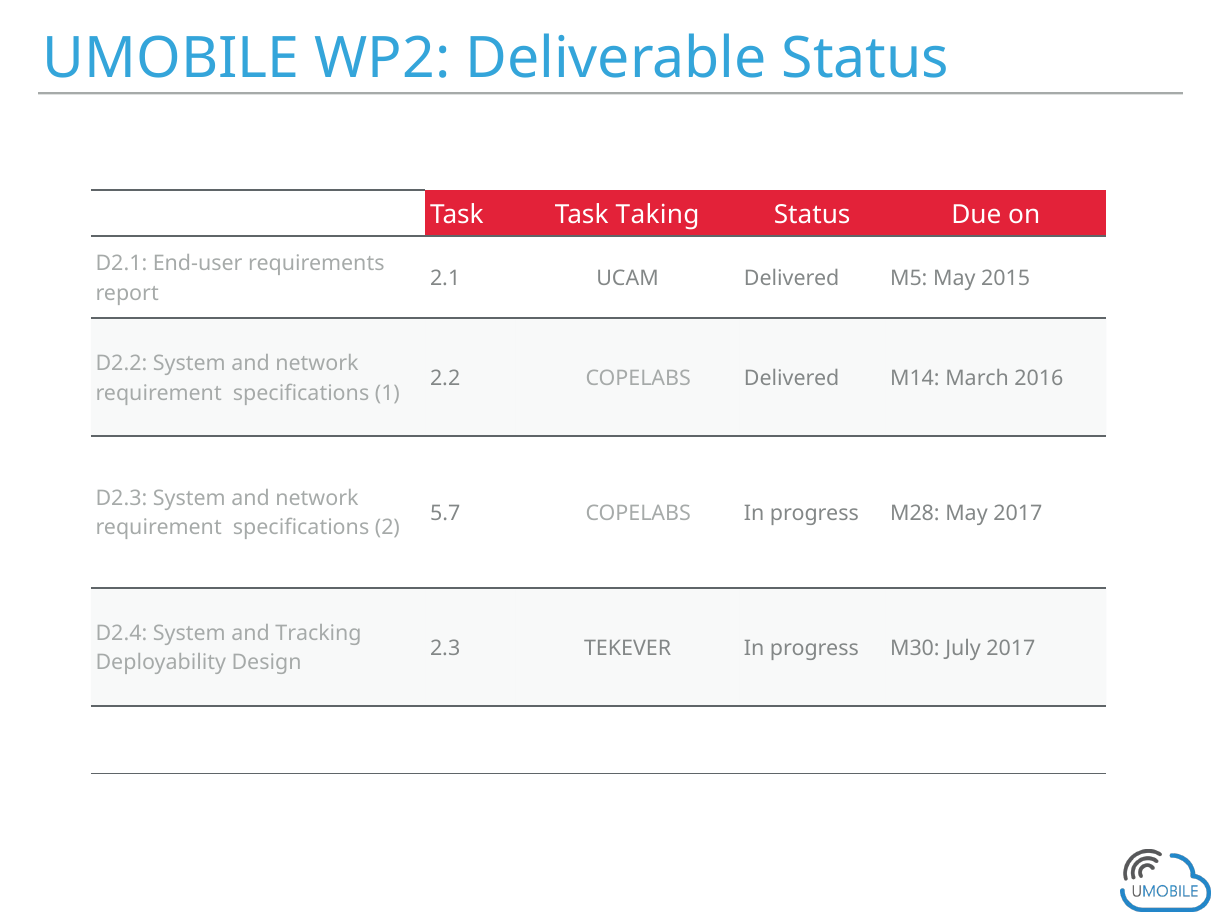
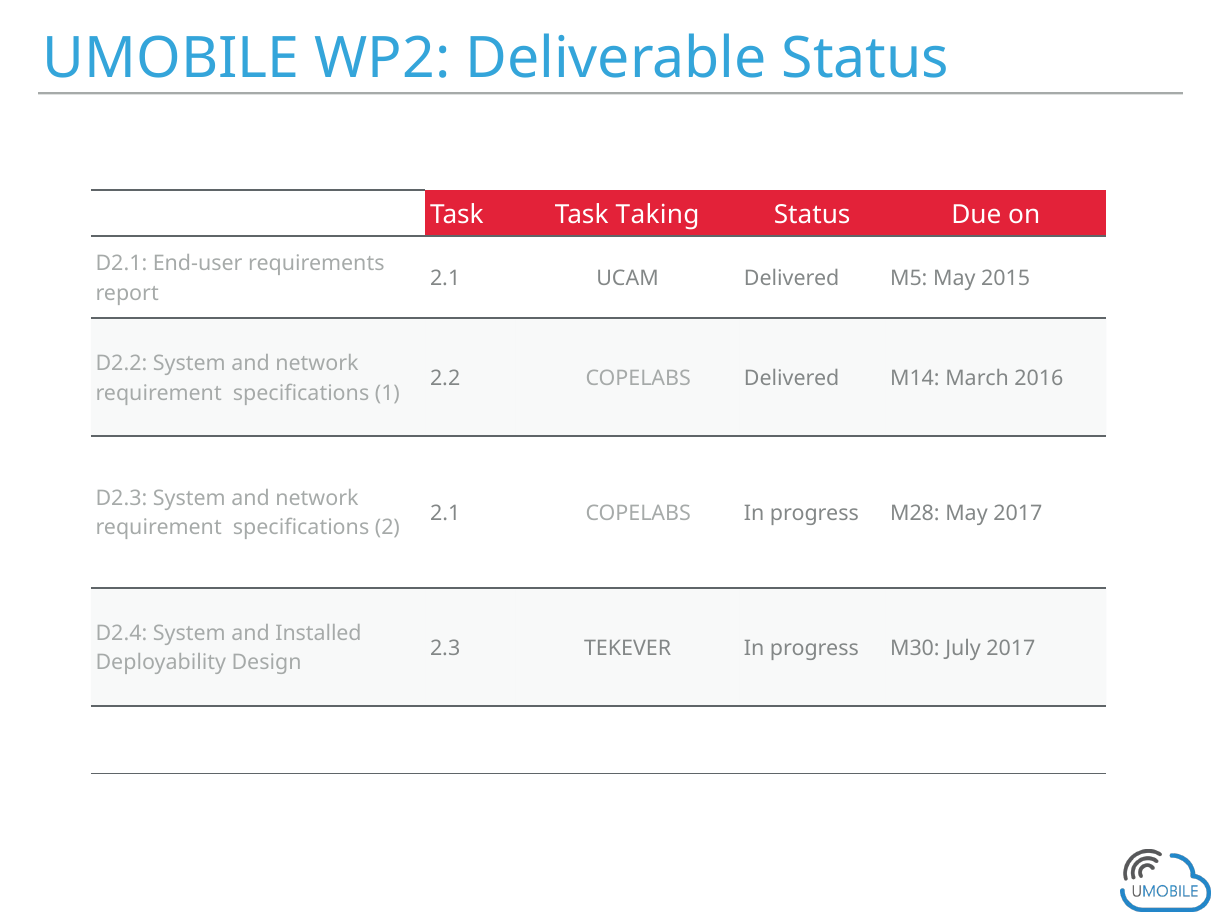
5.7: 5.7 -> 2.1 (445, 513)
Tracking: Tracking -> Installed (319, 633)
